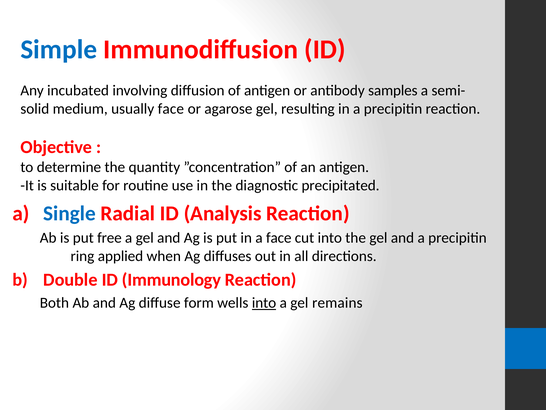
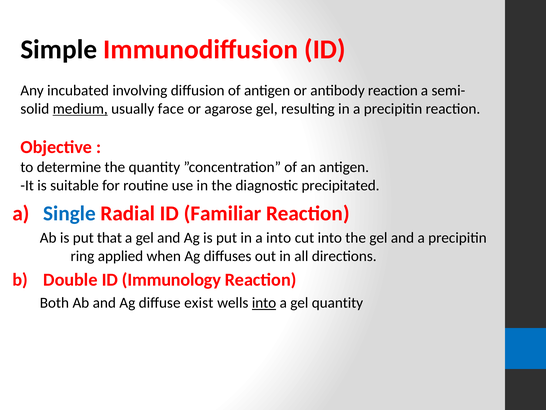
Simple colour: blue -> black (59, 49)
antibody samples: samples -> reaction (393, 90)
medium underline: none -> present (80, 109)
Analysis: Analysis -> Familiar (223, 213)
free: free -> that (109, 238)
a face: face -> into (279, 238)
form: form -> exist (199, 302)
gel remains: remains -> quantity (337, 302)
